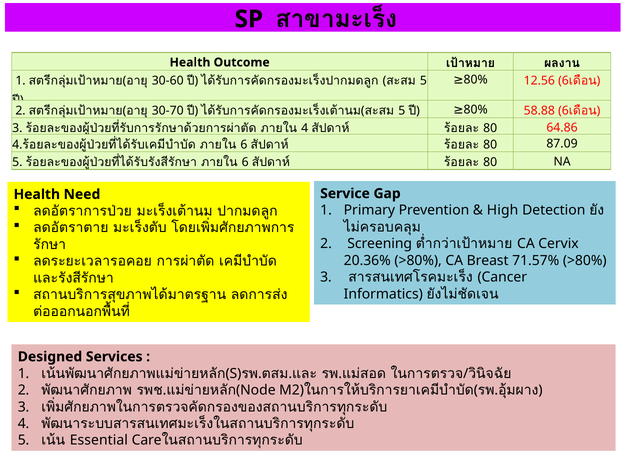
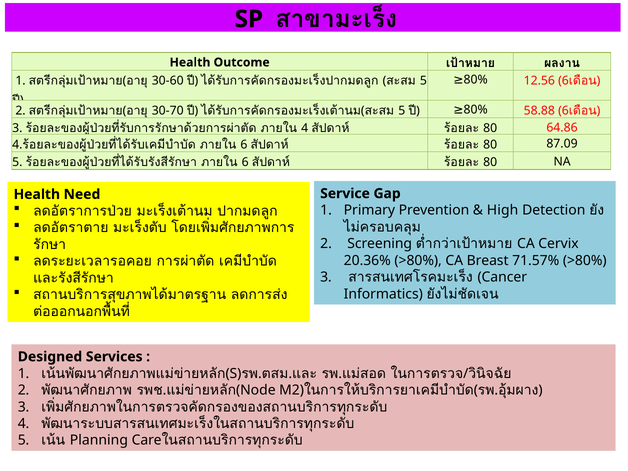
Essential: Essential -> Planning (99, 440)
